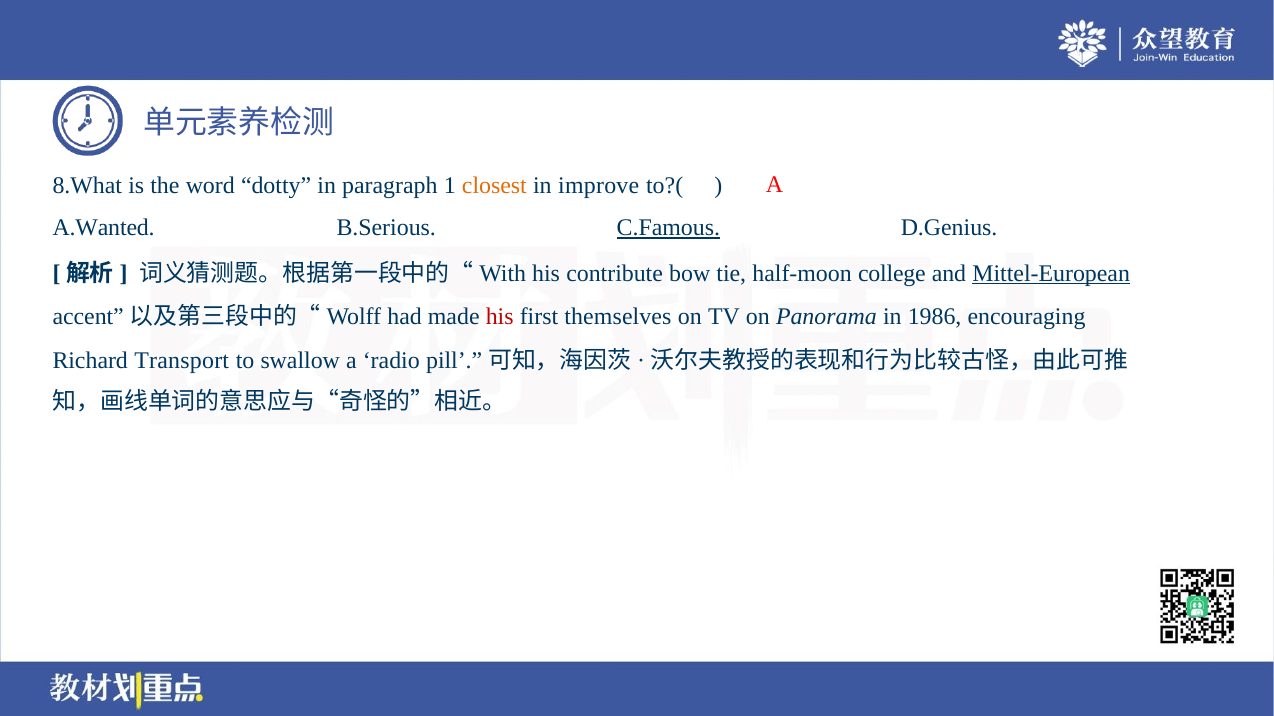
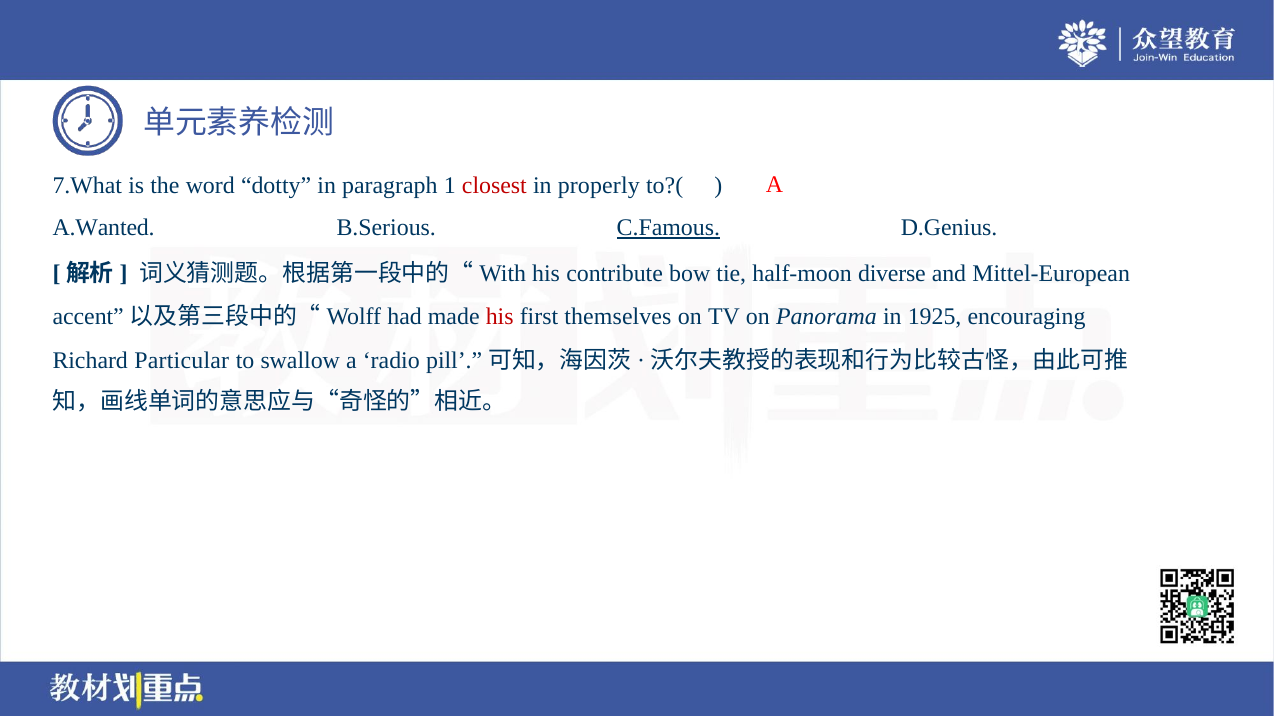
8.What: 8.What -> 7.What (87, 186)
closest colour: orange -> red (494, 186)
improve: improve -> properly (599, 186)
college: college -> diverse (892, 273)
Mittel-European underline: present -> none (1051, 273)
1986: 1986 -> 1925 (935, 317)
Transport: Transport -> Particular (182, 361)
